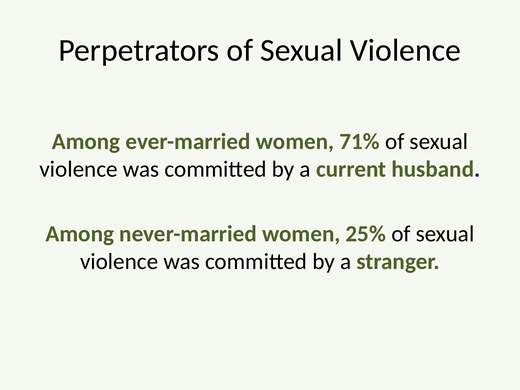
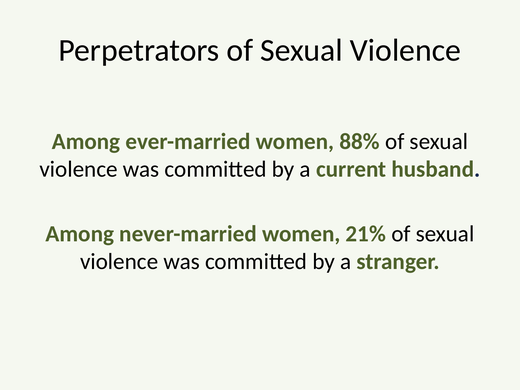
71%: 71% -> 88% (359, 141)
25%: 25% -> 21% (366, 234)
